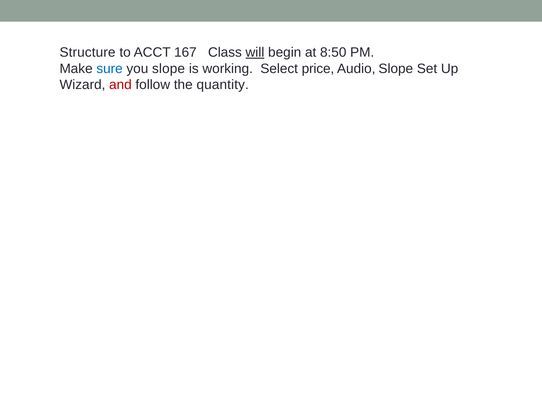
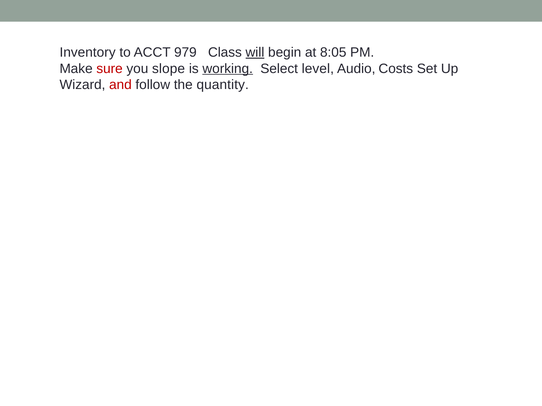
Structure: Structure -> Inventory (88, 52)
167: 167 -> 979 (185, 52)
8:50: 8:50 -> 8:05 (333, 52)
sure colour: blue -> red (110, 69)
working underline: none -> present (228, 69)
price: price -> level (318, 69)
Audio Slope: Slope -> Costs (396, 69)
